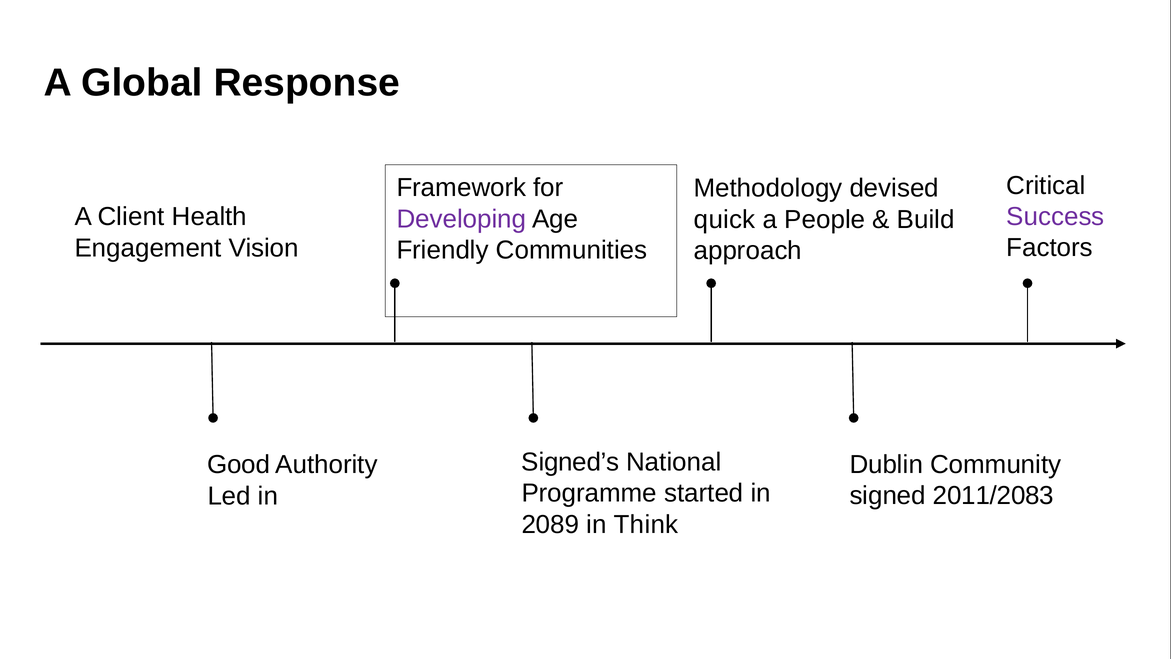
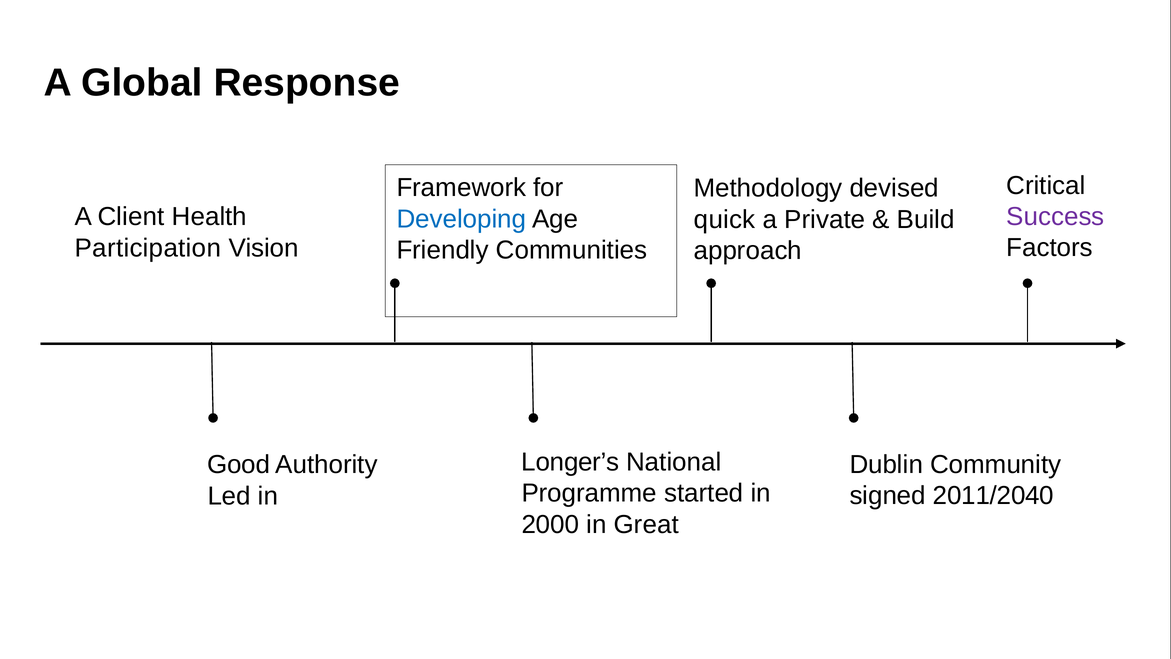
Developing colour: purple -> blue (461, 219)
People: People -> Private (825, 220)
Engagement: Engagement -> Participation (148, 248)
Signed’s: Signed’s -> Longer’s (570, 462)
2011/2083: 2011/2083 -> 2011/2040 (993, 496)
2089: 2089 -> 2000 (550, 524)
Think: Think -> Great (646, 524)
